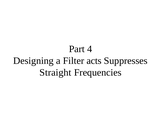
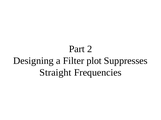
4: 4 -> 2 (90, 49)
acts: acts -> plot (94, 61)
